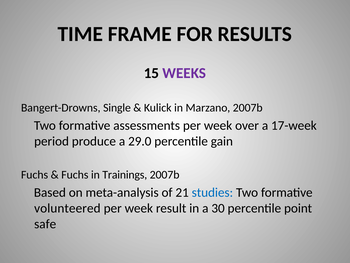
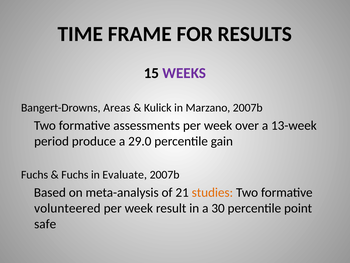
Single: Single -> Areas (117, 108)
17-week: 17-week -> 13-week (294, 125)
Trainings: Trainings -> Evaluate (125, 174)
studies colour: blue -> orange (212, 192)
